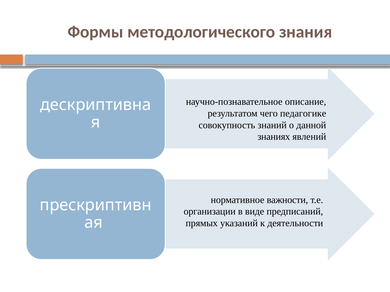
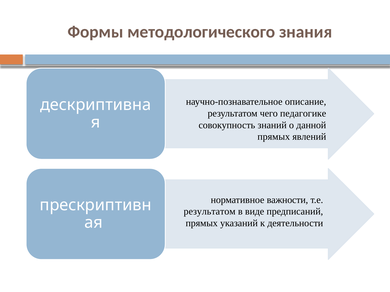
знаниях: знаниях -> прямых (274, 137)
организации: организации -> результатом (210, 212)
